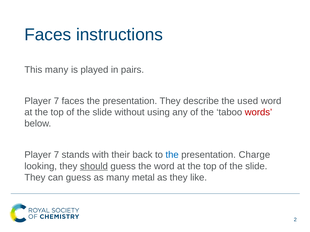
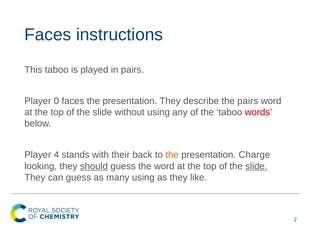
This many: many -> taboo (57, 70)
7: 7 -> 0 (56, 101)
the used: used -> pairs (248, 101)
7: 7 -> 4 (56, 155)
the colour: blue -> orange (172, 155)
slide underline: none -> present (256, 167)
many metal: metal -> using (143, 178)
